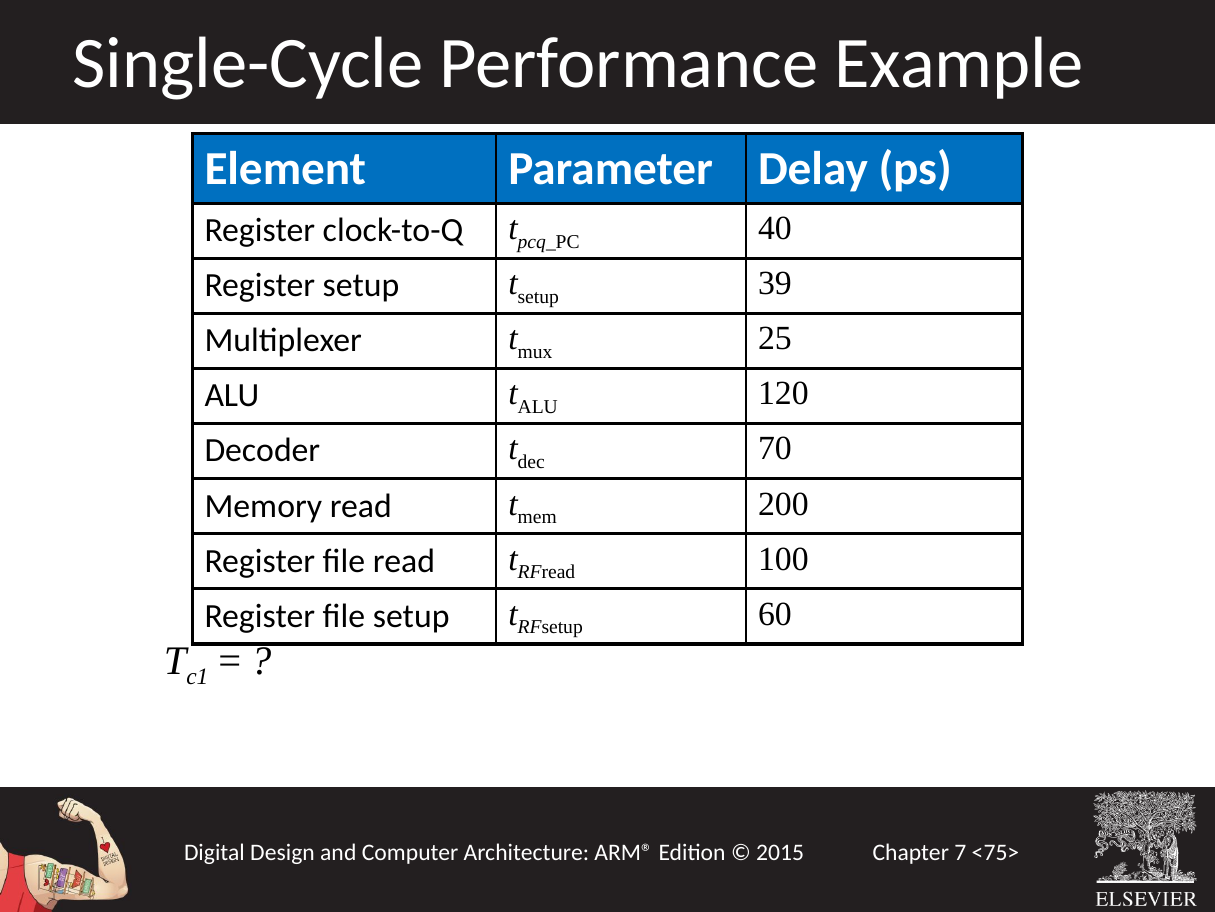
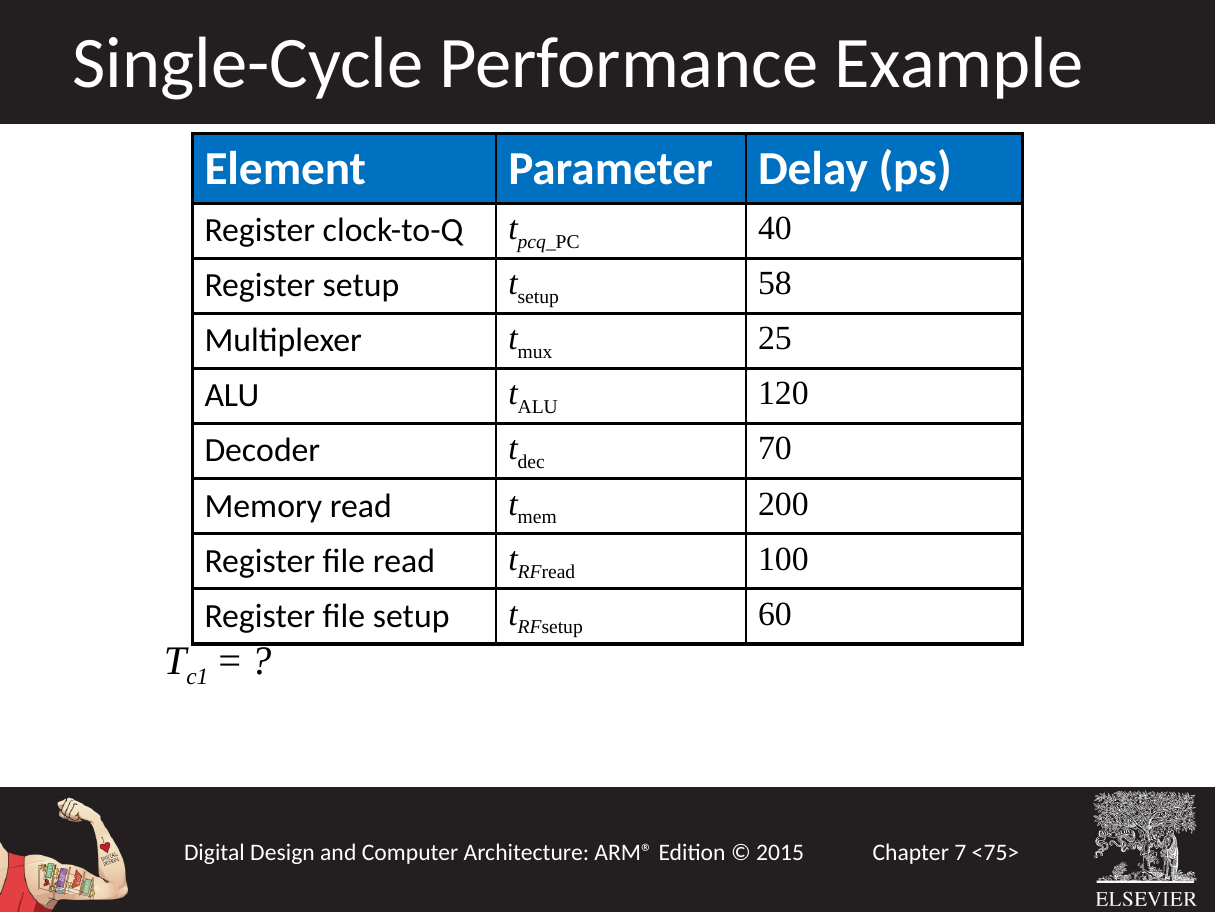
39: 39 -> 58 (775, 283)
